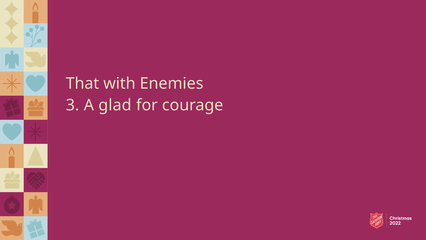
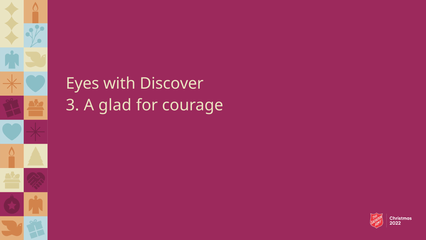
That: That -> Eyes (82, 84)
Enemies: Enemies -> Discover (172, 84)
